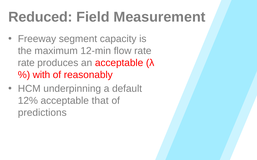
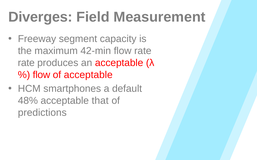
Reduced: Reduced -> Diverges (40, 17)
12-min: 12-min -> 42-min (96, 51)
with: with -> flow (41, 75)
of reasonably: reasonably -> acceptable (88, 75)
underpinning: underpinning -> smartphones (72, 89)
12%: 12% -> 48% (28, 101)
